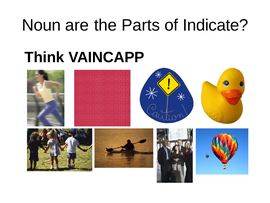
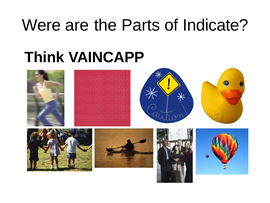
Noun: Noun -> Were (41, 25)
